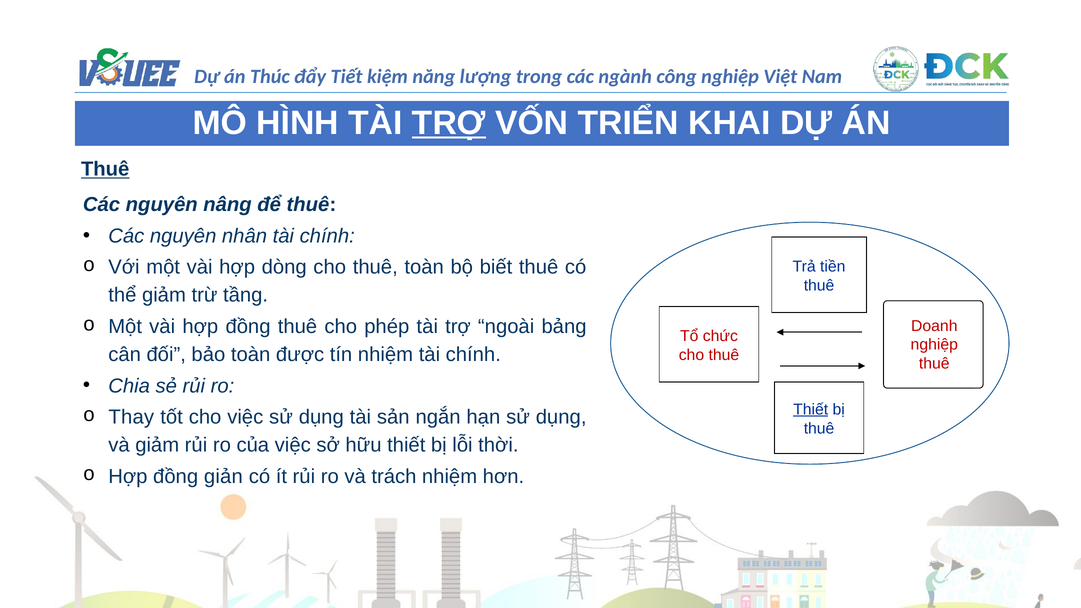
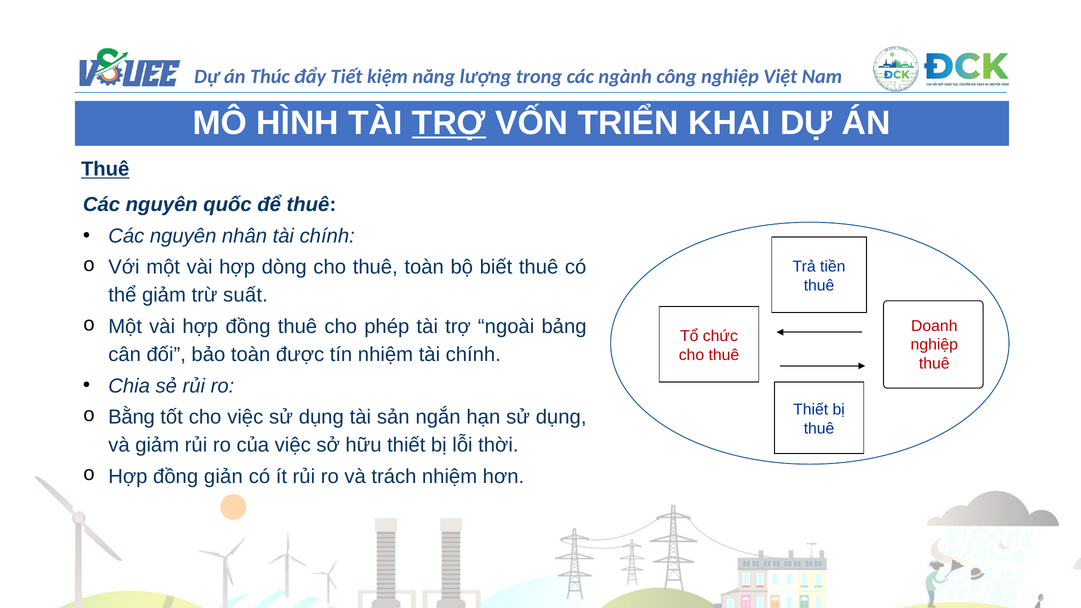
nâng: nâng -> quốc (227, 205)
tầng: tầng -> suất (245, 295)
Thiết underline: present -> none (811, 409)
Thay: Thay -> Bằng (131, 417)
